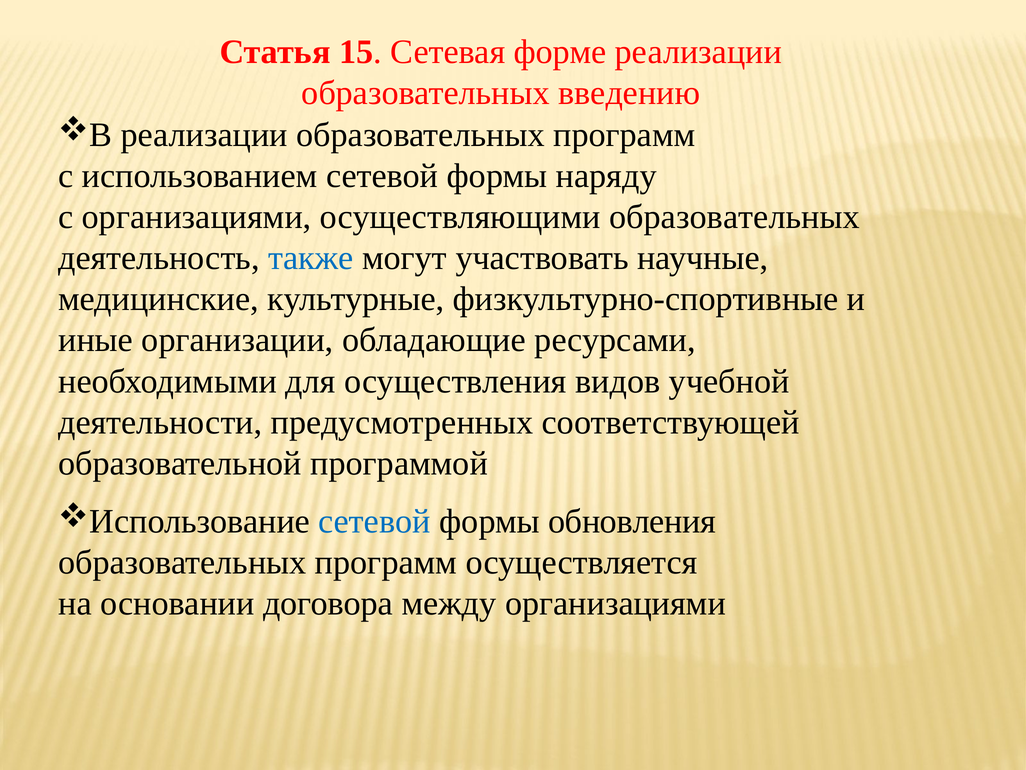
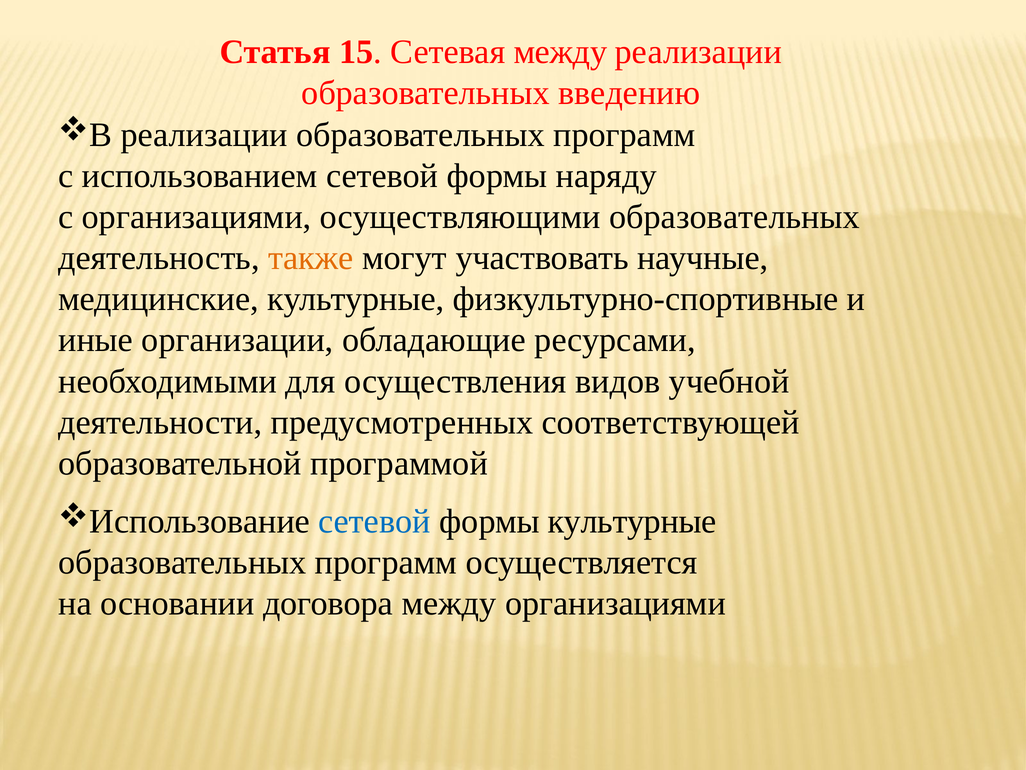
Сетевая форме: форме -> между (560, 52)
также colour: blue -> orange (311, 258)
формы обновления: обновления -> культурные (632, 521)
